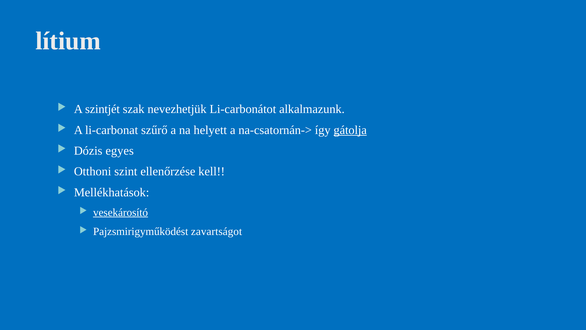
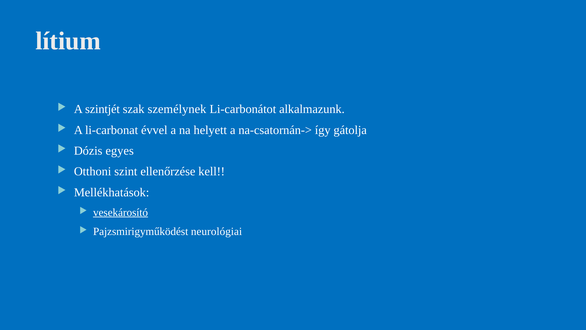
nevezhetjük: nevezhetjük -> személynek (177, 109)
szűrő: szűrő -> évvel (154, 130)
gátolja underline: present -> none (350, 130)
zavartságot: zavartságot -> neurológiai (217, 231)
